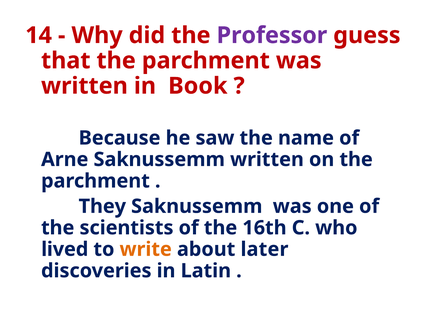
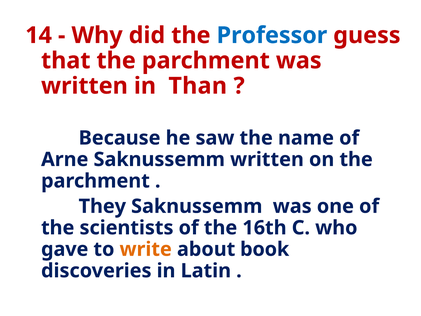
Professor colour: purple -> blue (272, 35)
Book: Book -> Than (198, 86)
lived: lived -> gave (65, 249)
later: later -> book (265, 249)
